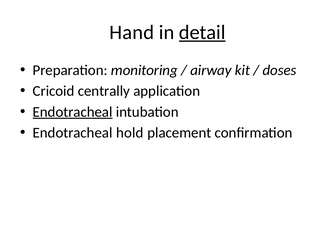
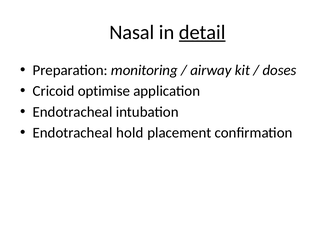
Hand: Hand -> Nasal (132, 32)
centrally: centrally -> optimise (104, 91)
Endotracheal underline: present -> none (73, 112)
